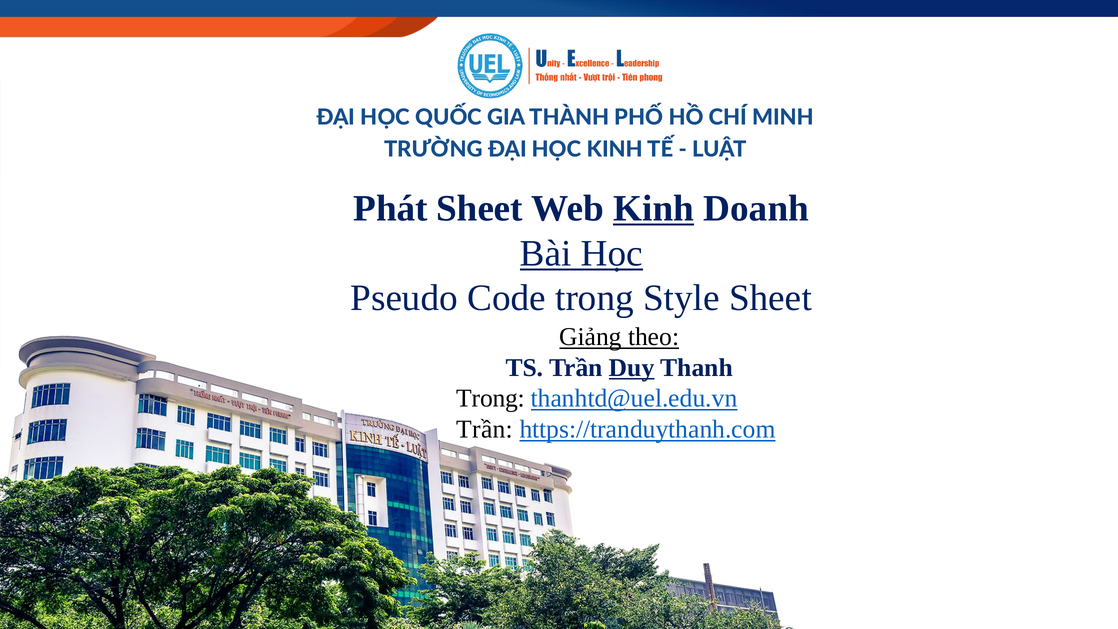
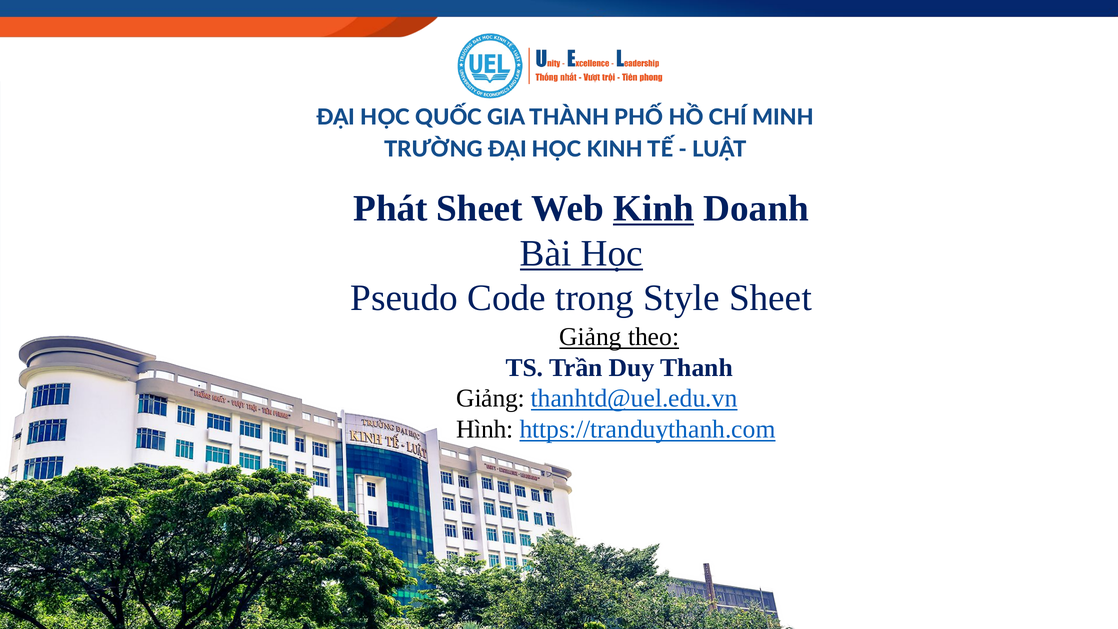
Duy underline: present -> none (632, 368)
Trong: Trong -> Giảng (491, 398)
Trần: Trần -> Hình (485, 429)
